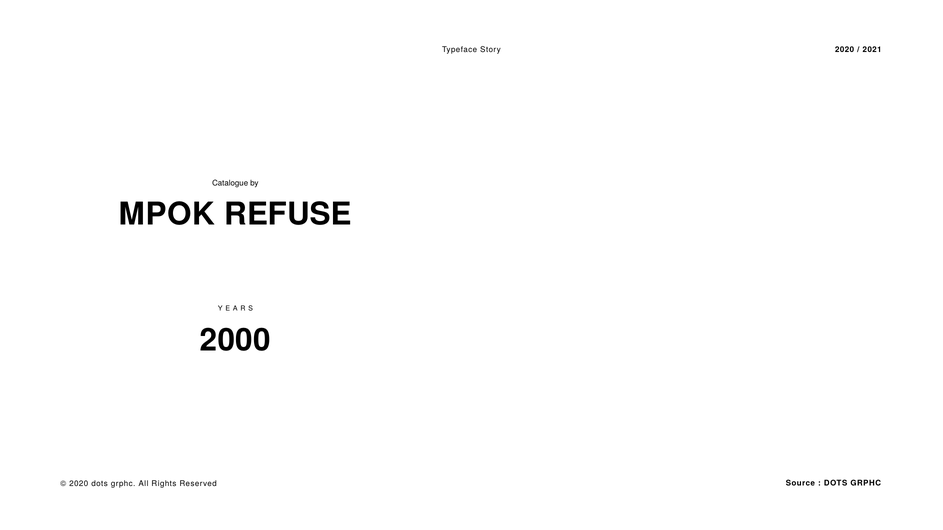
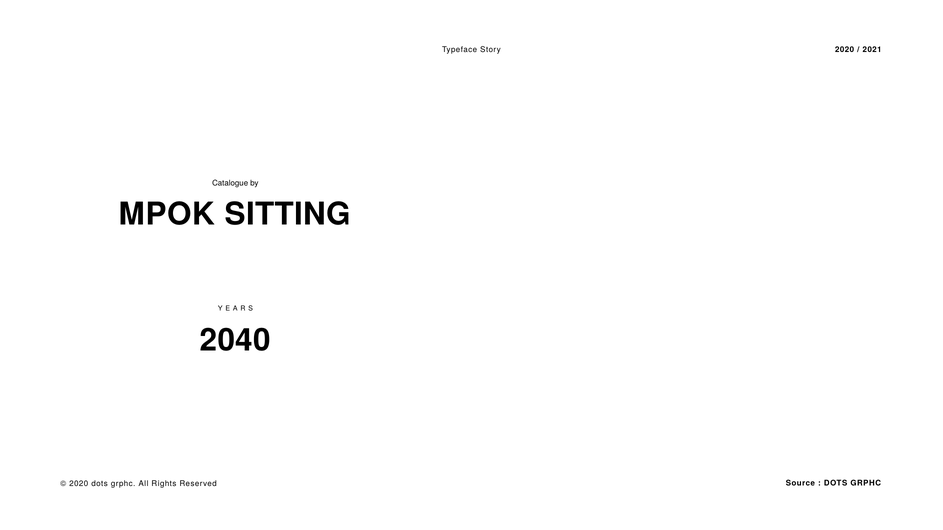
REFUSE: REFUSE -> SITTING (288, 215)
2000: 2000 -> 2040 (235, 341)
